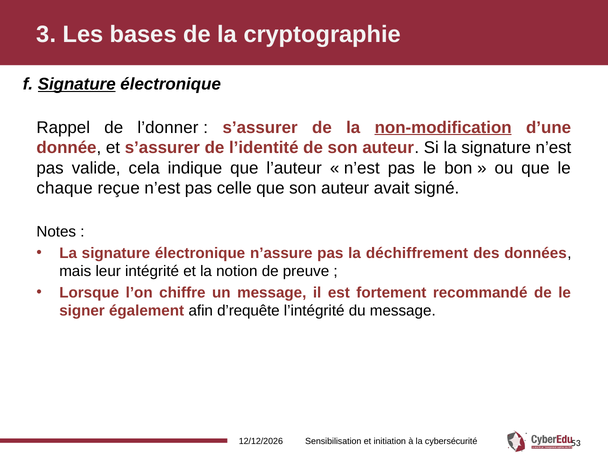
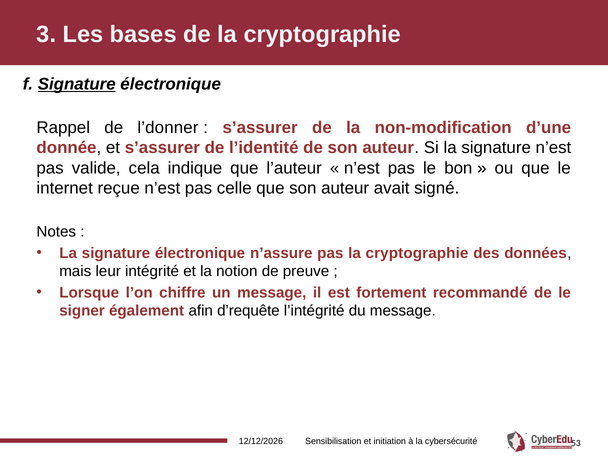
non-modification underline: present -> none (443, 127)
chaque: chaque -> internet (65, 188)
pas la déchiffrement: déchiffrement -> cryptographie (417, 253)
